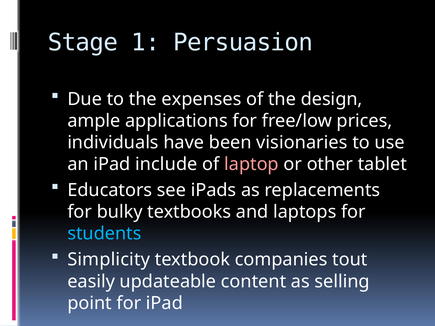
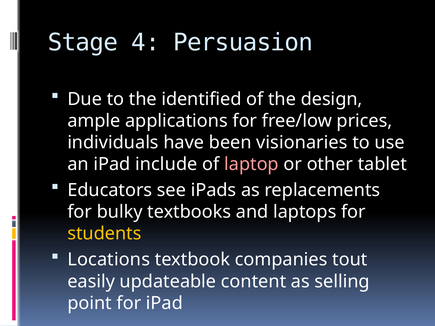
1: 1 -> 4 (146, 43)
expenses: expenses -> identified (202, 99)
students colour: light blue -> yellow (104, 234)
Simplicity: Simplicity -> Locations (109, 260)
